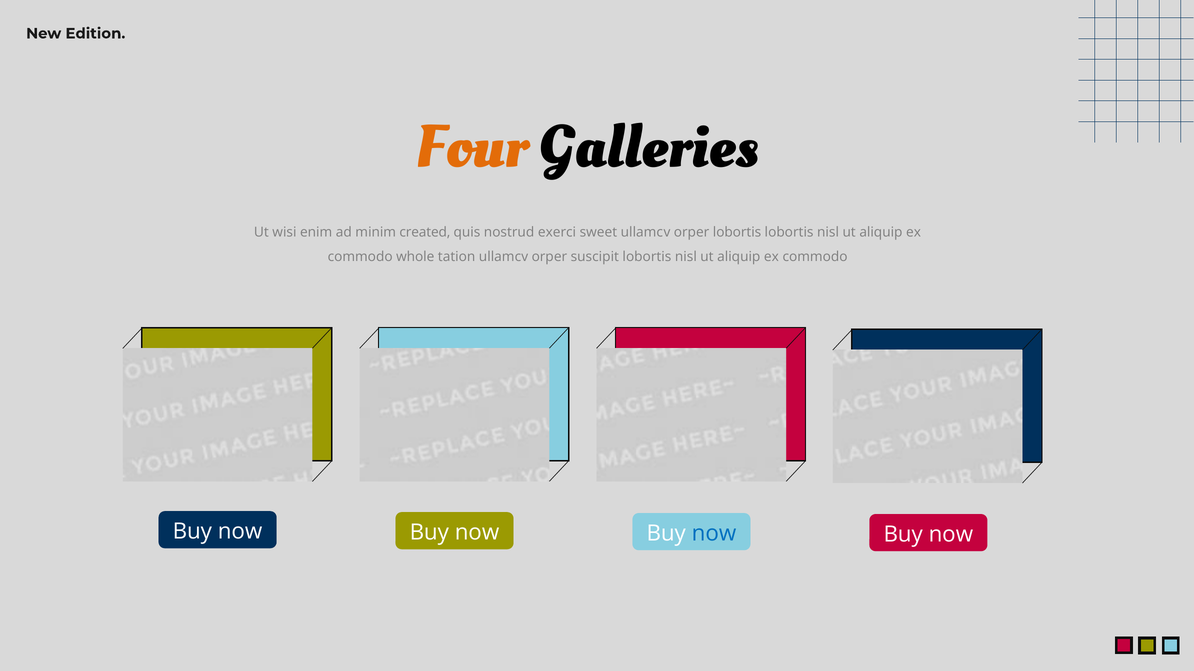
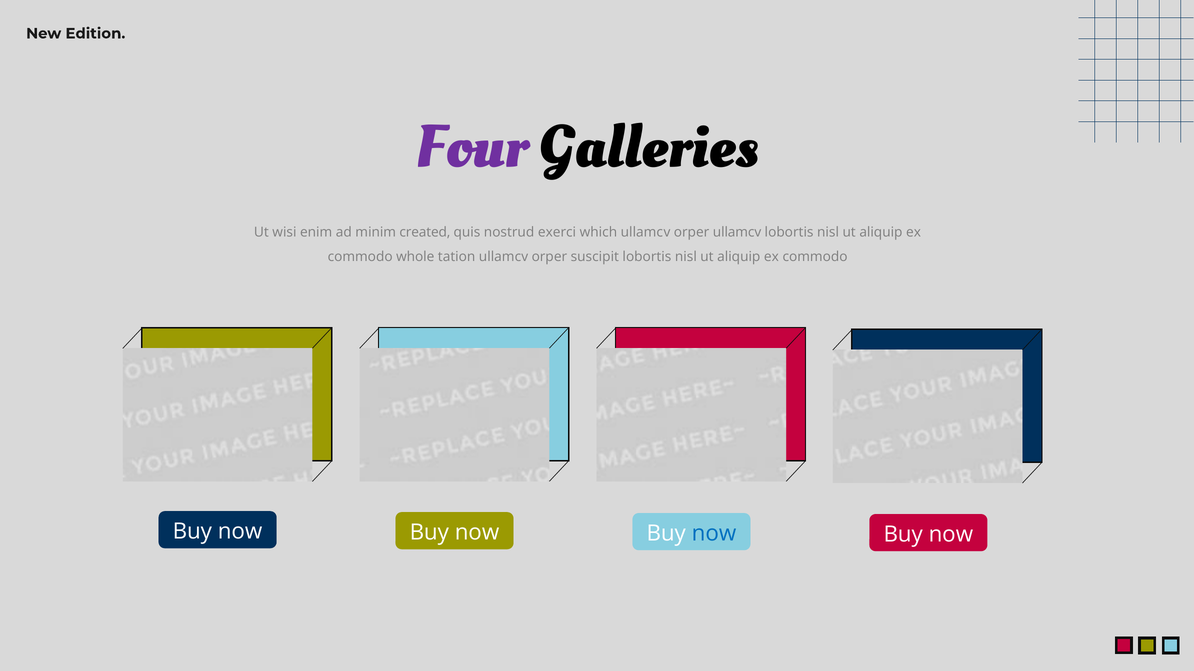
Four colour: orange -> purple (472, 147)
sweet: sweet -> which (598, 232)
orper lobortis: lobortis -> ullamcv (737, 232)
